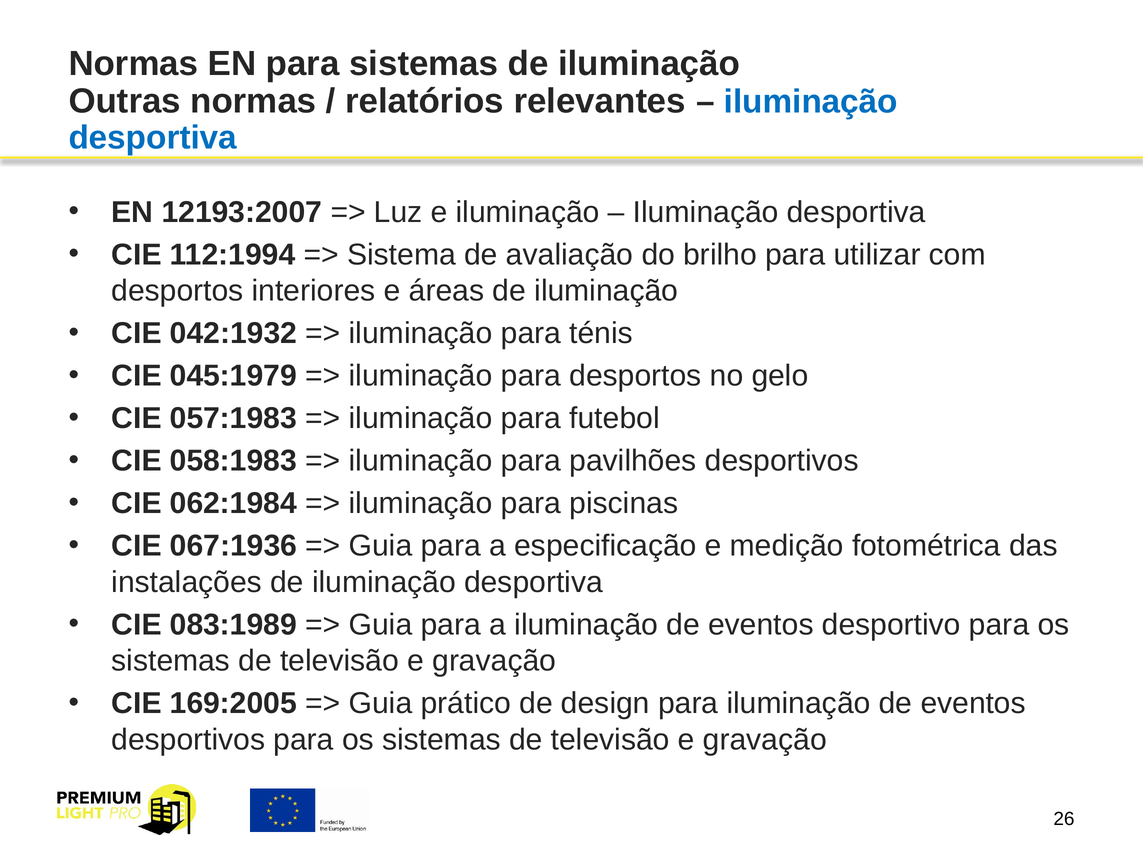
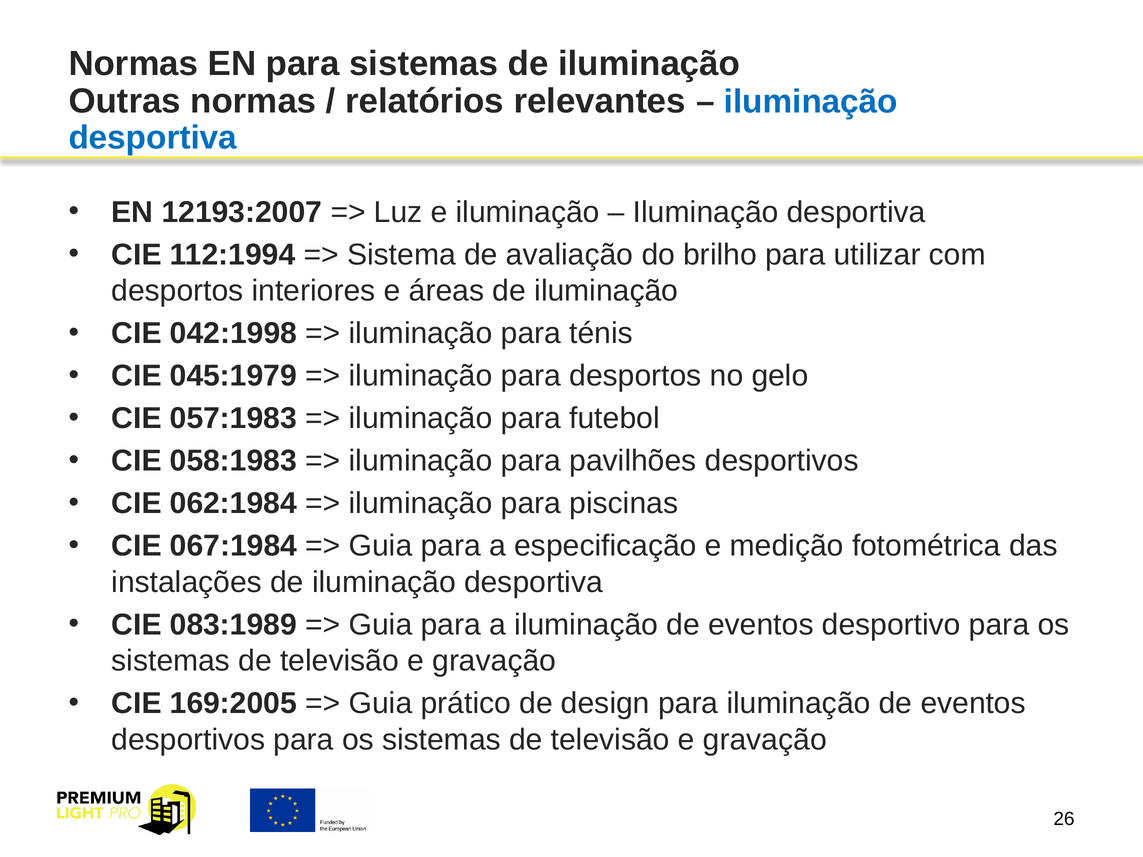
042:1932: 042:1932 -> 042:1998 (233, 334)
067:1936: 067:1936 -> 067:1984 (233, 546)
